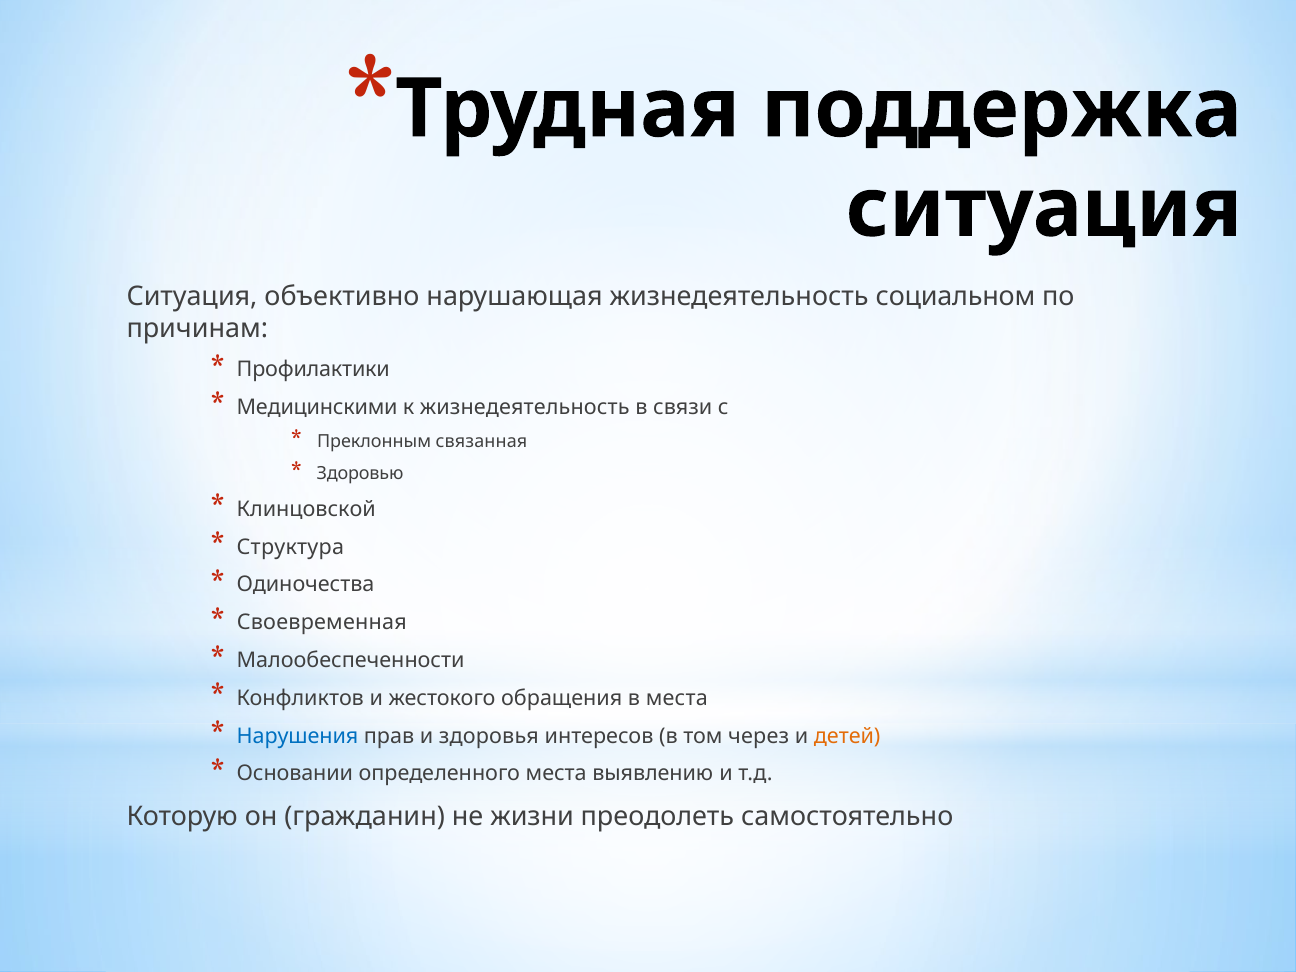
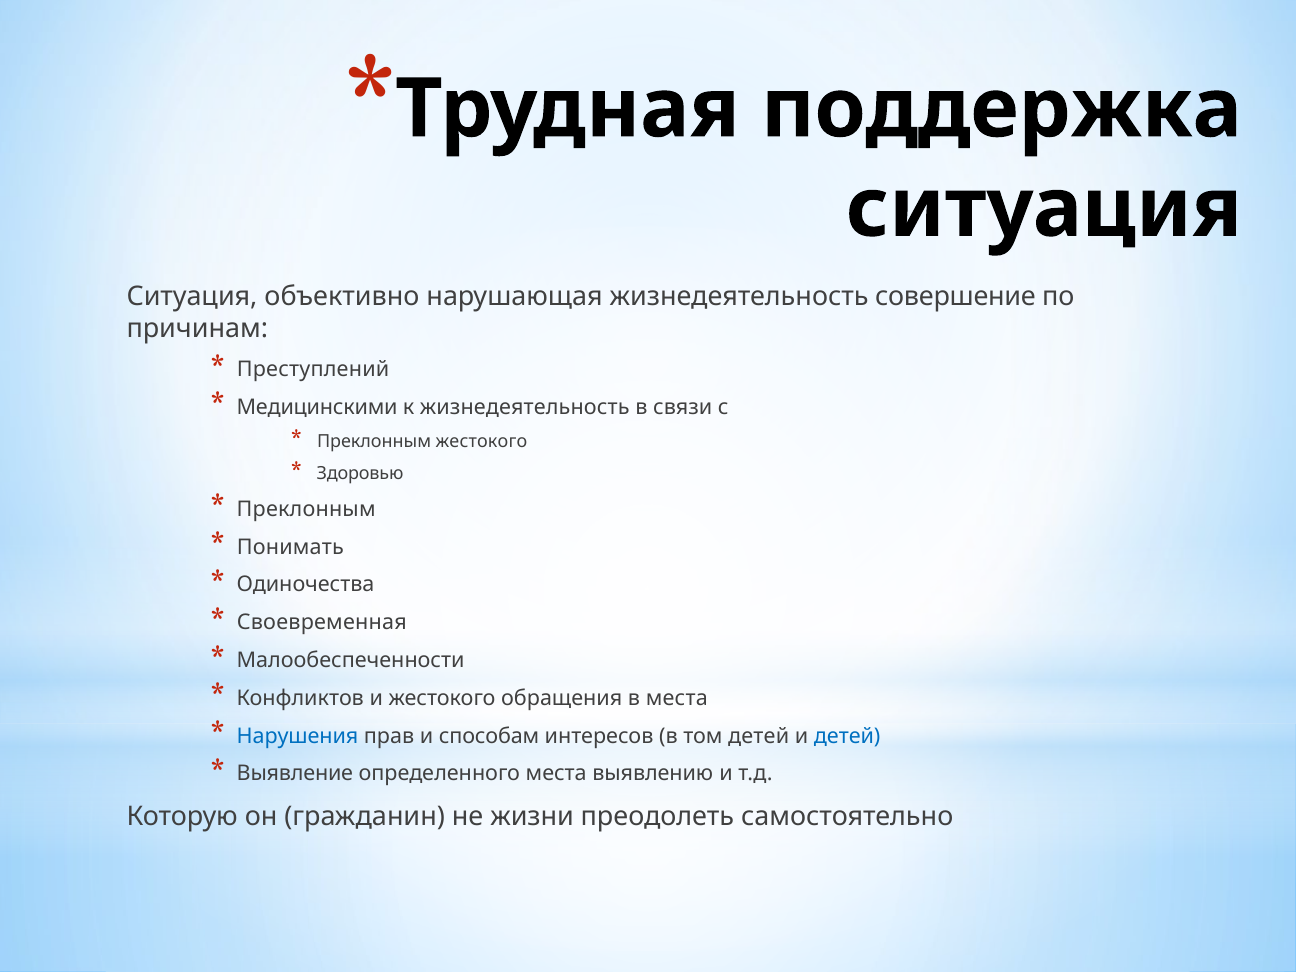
социальном: социальном -> совершение (955, 296)
Профилактики: Профилактики -> Преступлений (313, 369)
Преклонным связанная: связанная -> жестокого (481, 441)
Клинцовской: Клинцовской -> Преклонным (306, 509)
Структура: Структура -> Понимать (290, 547)
здоровья: здоровья -> способам (489, 736)
том через: через -> детей (759, 736)
детей colour: orange -> blue (847, 736)
Основании: Основании -> Выявление (295, 774)
